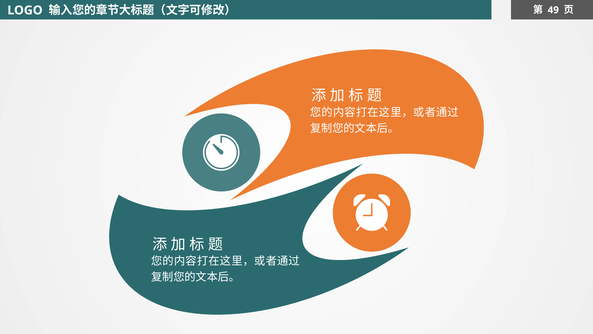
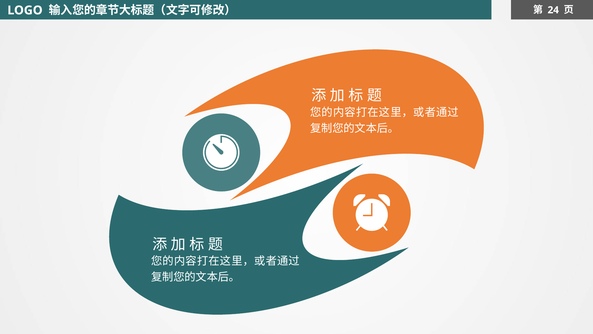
49: 49 -> 24 (553, 10)
